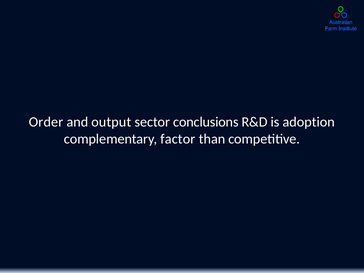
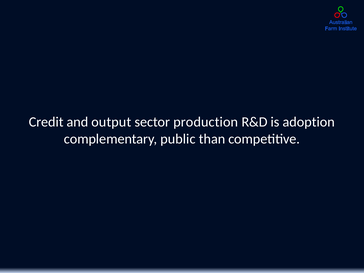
Order: Order -> Credit (46, 122)
conclusions: conclusions -> production (206, 122)
factor: factor -> public (178, 139)
